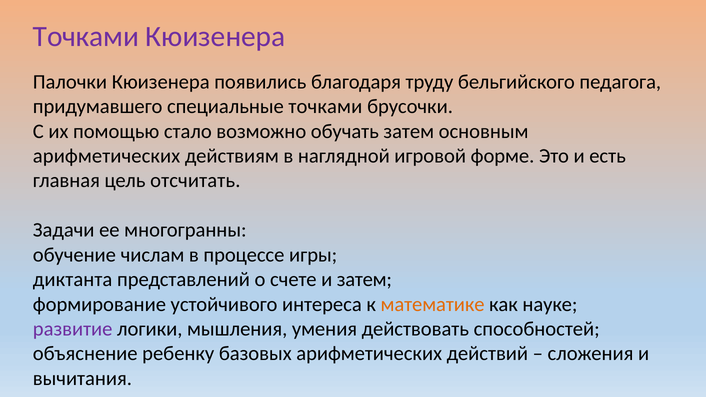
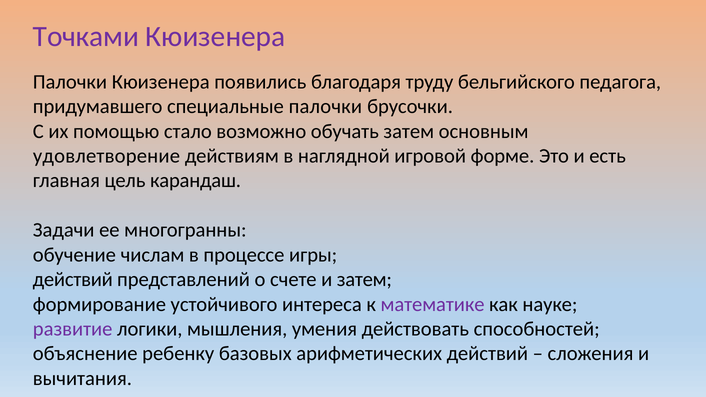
специальные точками: точками -> палочки (325, 107)
арифметических: арифметических -> удовлетворение (106, 156)
отсчитать: отсчитать -> карандаш (195, 181)
диктанта: диктанта -> действий (73, 280)
математике colour: orange -> purple (433, 304)
